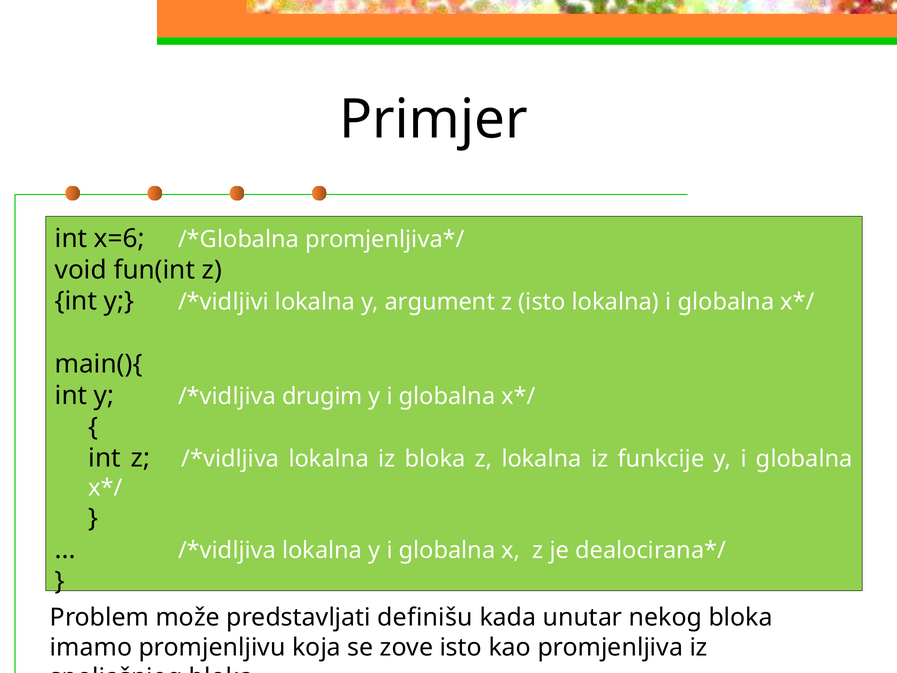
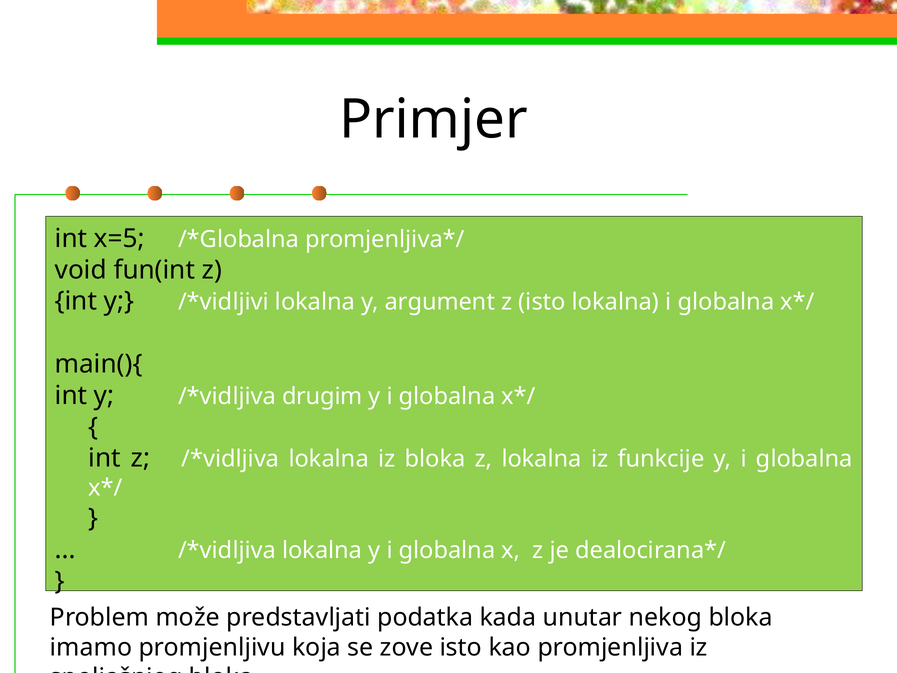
x=6: x=6 -> x=5 (119, 238)
definišu: definišu -> podatka (425, 617)
